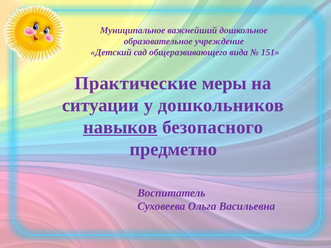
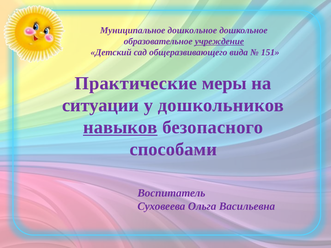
Муниципальное важнейший: важнейший -> дошкольное (192, 30)
учреждение underline: none -> present (219, 41)
предметно: предметно -> способами (173, 150)
